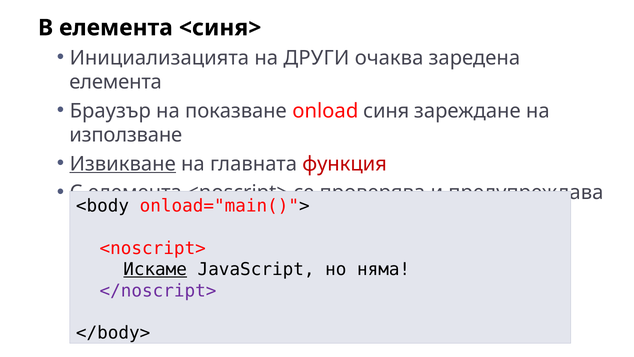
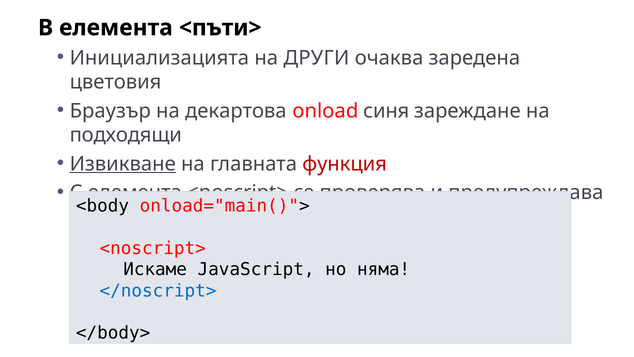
<синя>: <синя> -> <пъти> (220, 28)
елемента: елемента -> цветовия (115, 82)
показване: показване -> декартова (236, 111)
използване: използване -> подходящи (126, 135)
Искаме underline: present -> none (155, 269)
</noscript> colour: purple -> blue (158, 290)
